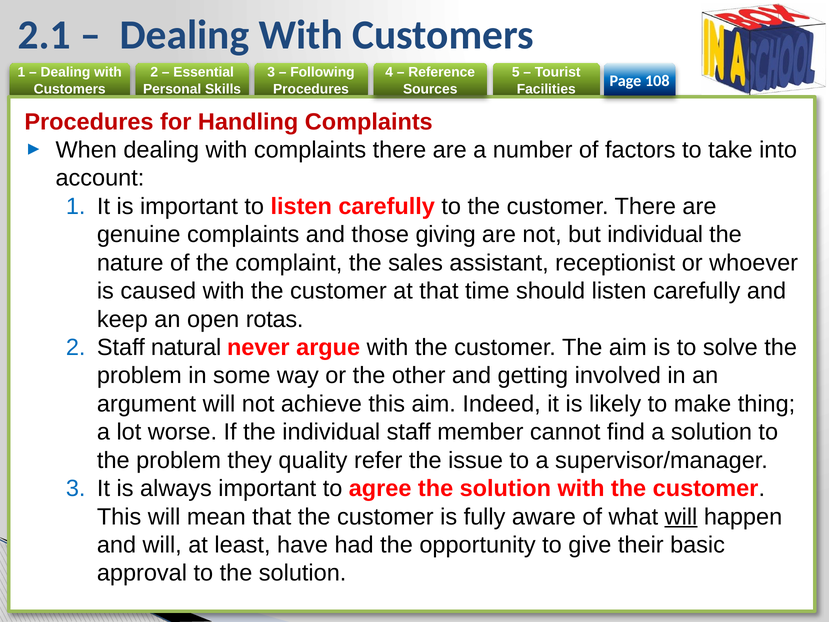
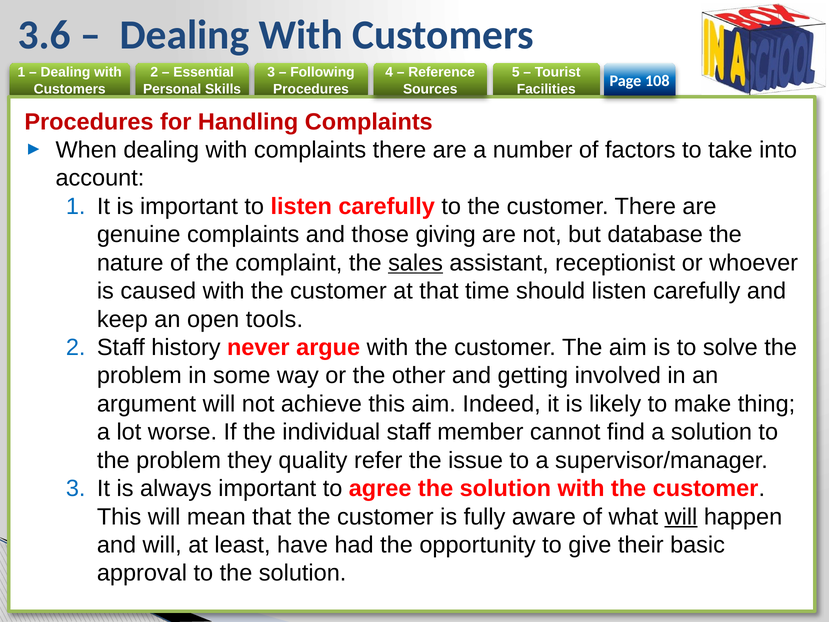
2.1: 2.1 -> 3.6 (44, 35)
but individual: individual -> database (655, 235)
sales underline: none -> present (416, 263)
rotas: rotas -> tools (274, 319)
natural: natural -> history (186, 347)
